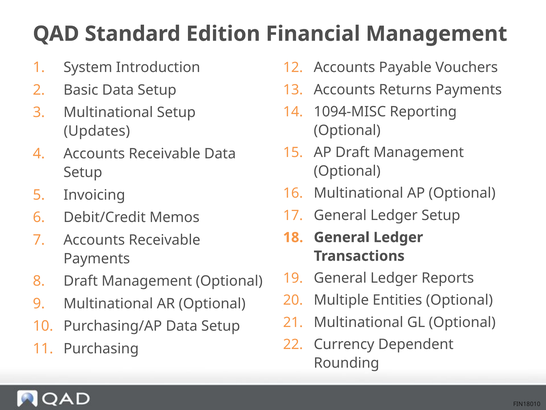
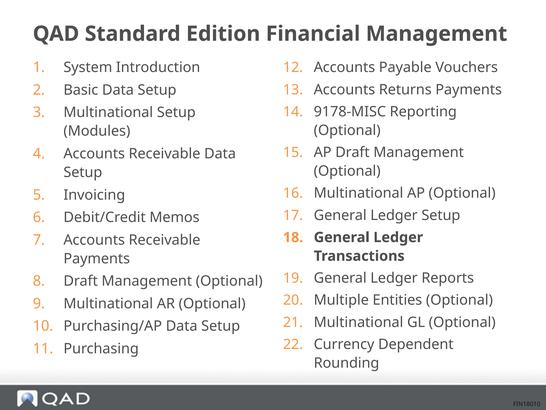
1094-MISC: 1094-MISC -> 9178-MISC (350, 112)
Updates: Updates -> Modules (97, 131)
